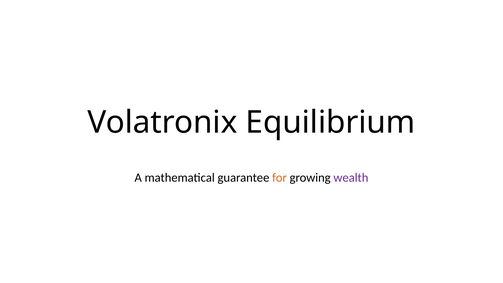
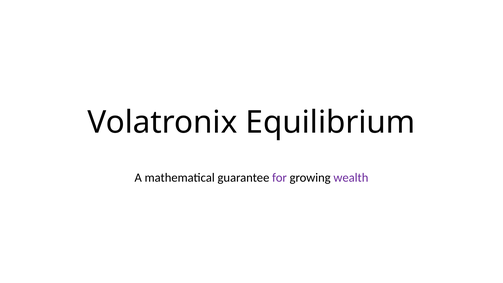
for colour: orange -> purple (280, 178)
